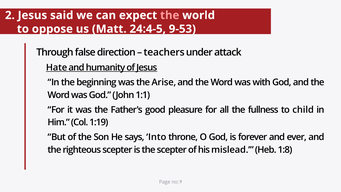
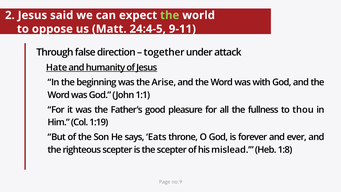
the colour: pink -> light green (170, 15)
9-53: 9-53 -> 9-11 (182, 29)
teachers: teachers -> together (164, 52)
child: child -> thou (303, 110)
Into: Into -> Eats (156, 137)
